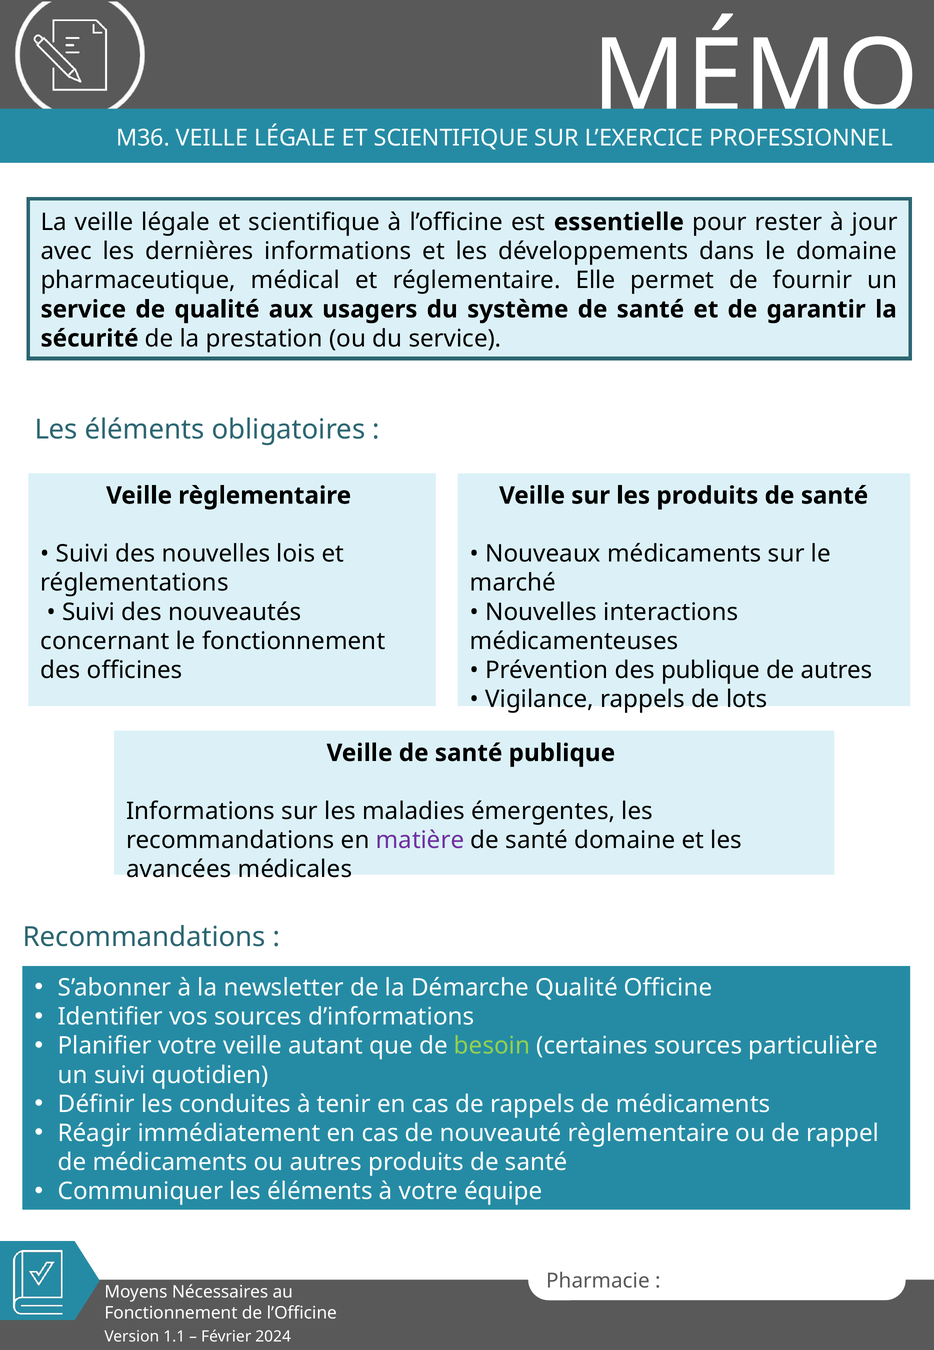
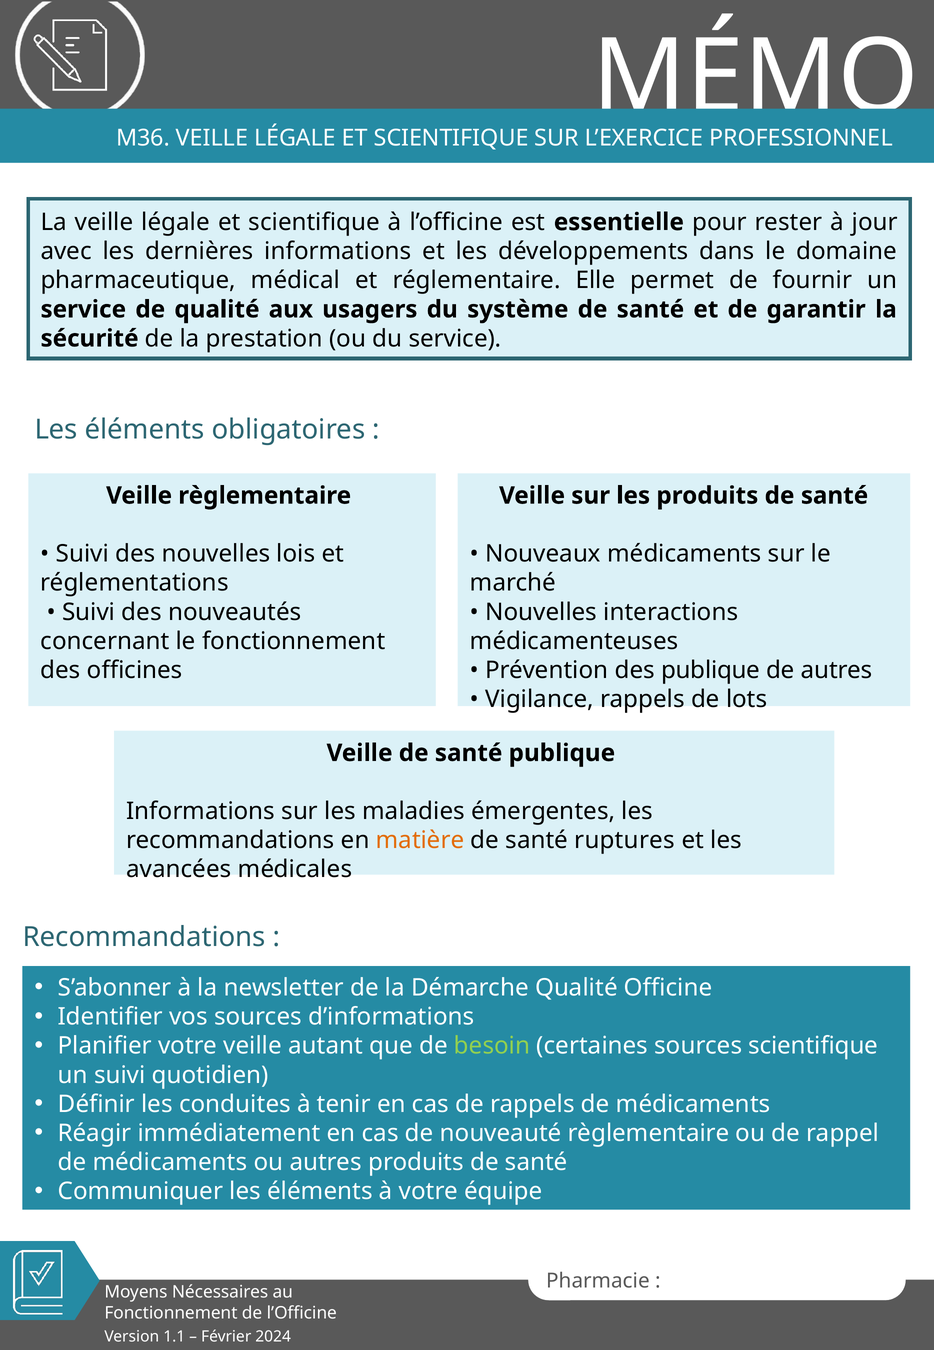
matière colour: purple -> orange (420, 840)
santé domaine: domaine -> ruptures (625, 840)
sources particulière: particulière -> scientifique (813, 1045)
